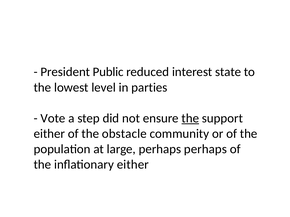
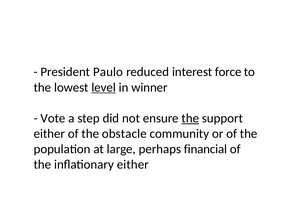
Public: Public -> Paulo (108, 72)
state: state -> force (228, 72)
level underline: none -> present (104, 88)
parties: parties -> winner (149, 88)
perhaps perhaps: perhaps -> financial (206, 149)
